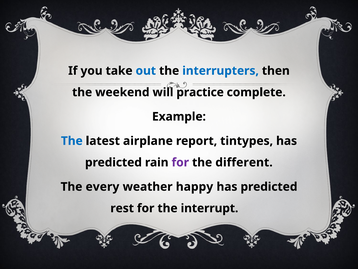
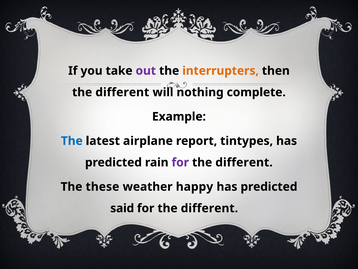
out colour: blue -> purple (146, 71)
interrupters colour: blue -> orange (221, 71)
weekend: weekend -> different (122, 92)
practice: practice -> nothing (200, 92)
every: every -> these (102, 186)
rest: rest -> said (122, 208)
interrupt: interrupt -> different (209, 208)
